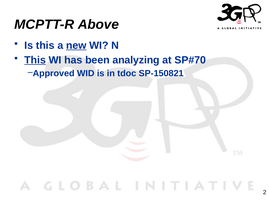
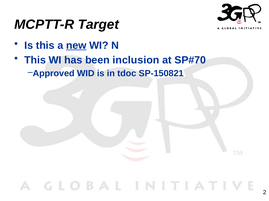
Above: Above -> Target (98, 25)
This underline: present -> none (35, 60)
analyzing: analyzing -> inclusion (136, 60)
